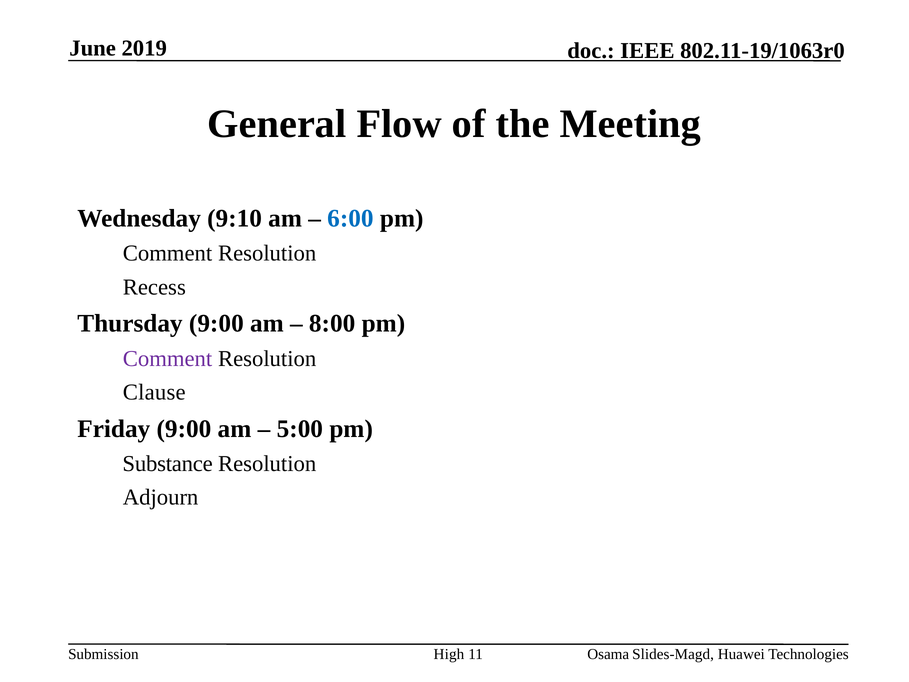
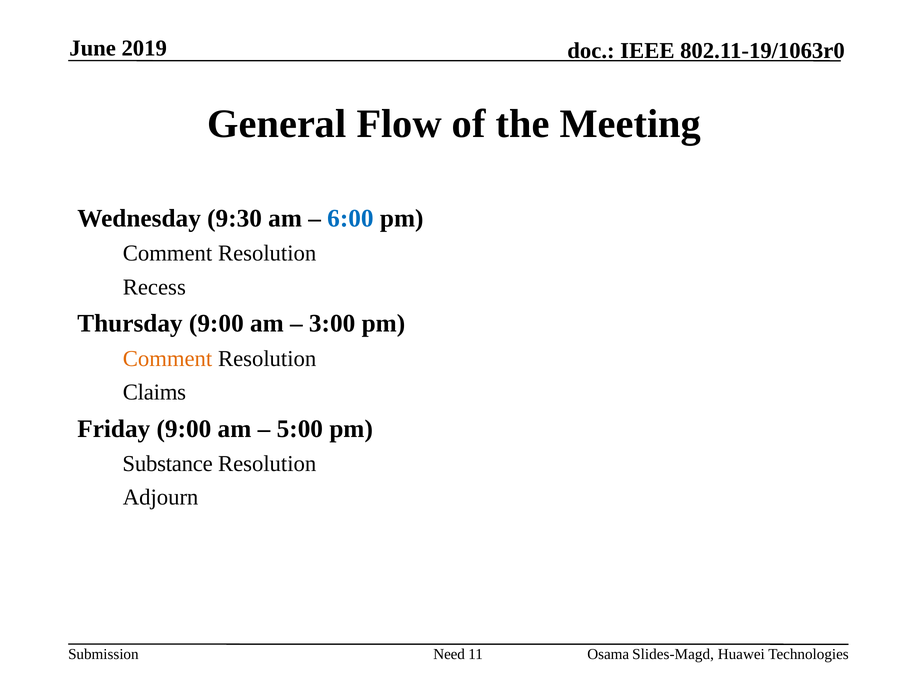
9:10: 9:10 -> 9:30 (235, 218)
8:00: 8:00 -> 3:00 (332, 323)
Comment colour: purple -> orange (168, 358)
Clause: Clause -> Claims (154, 392)
High: High -> Need (449, 654)
